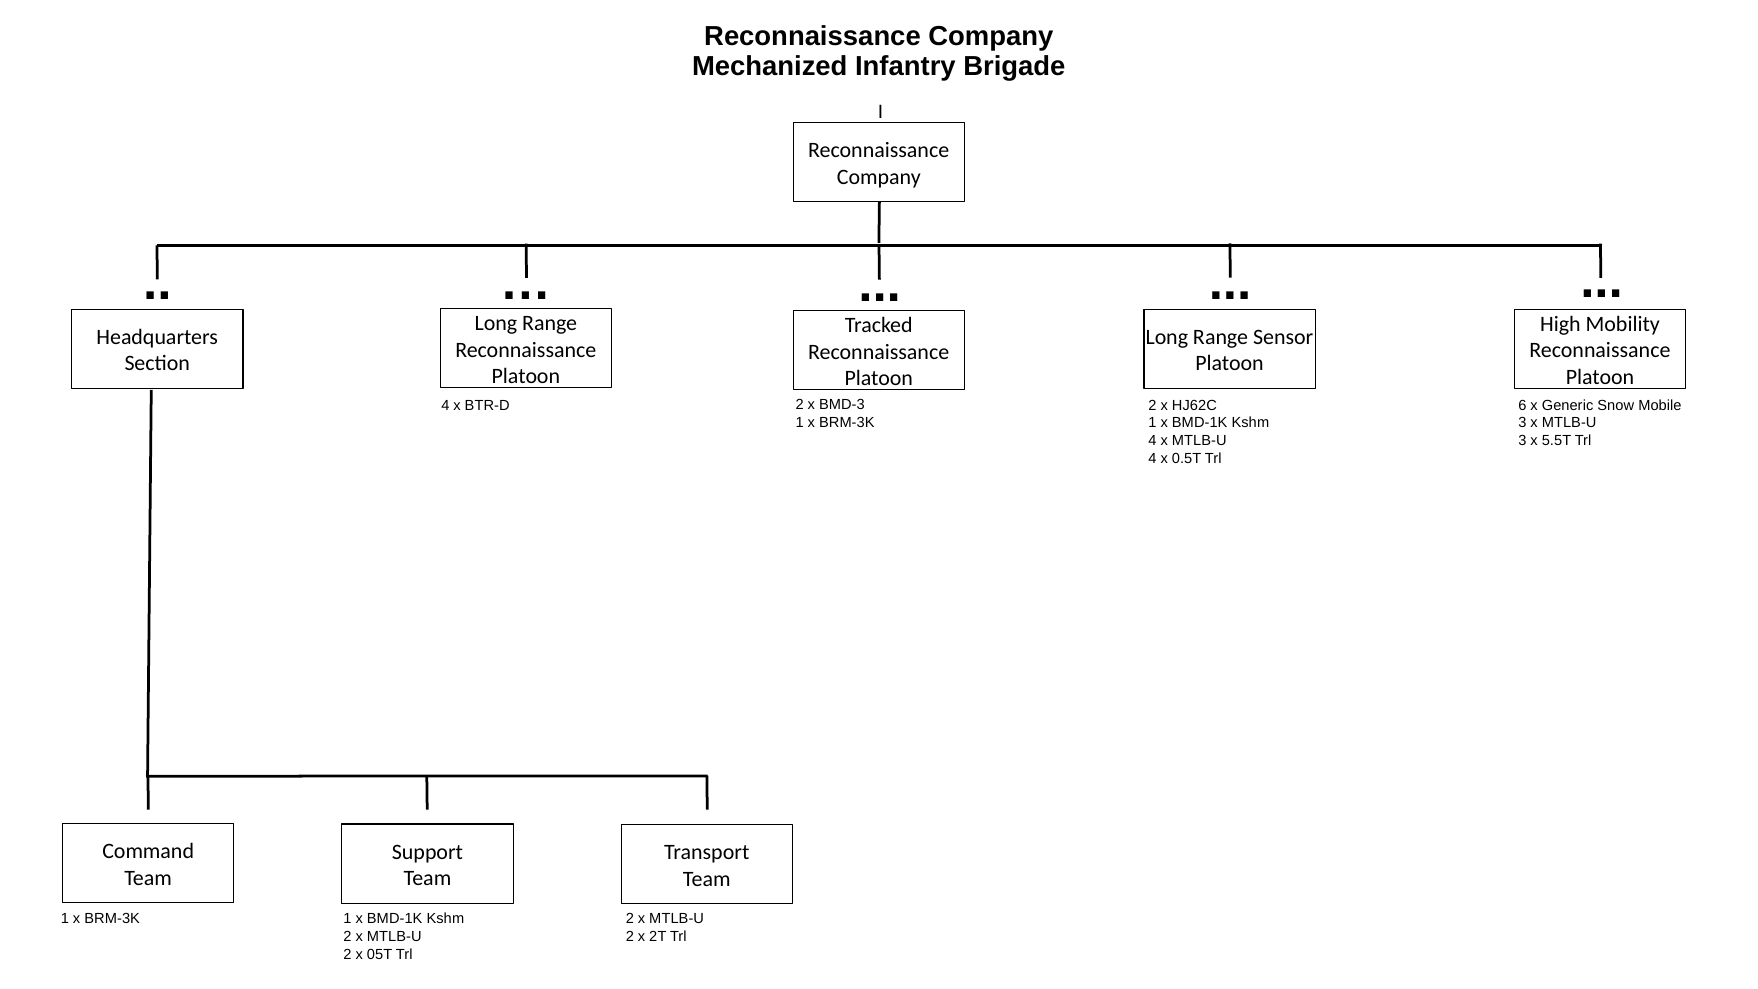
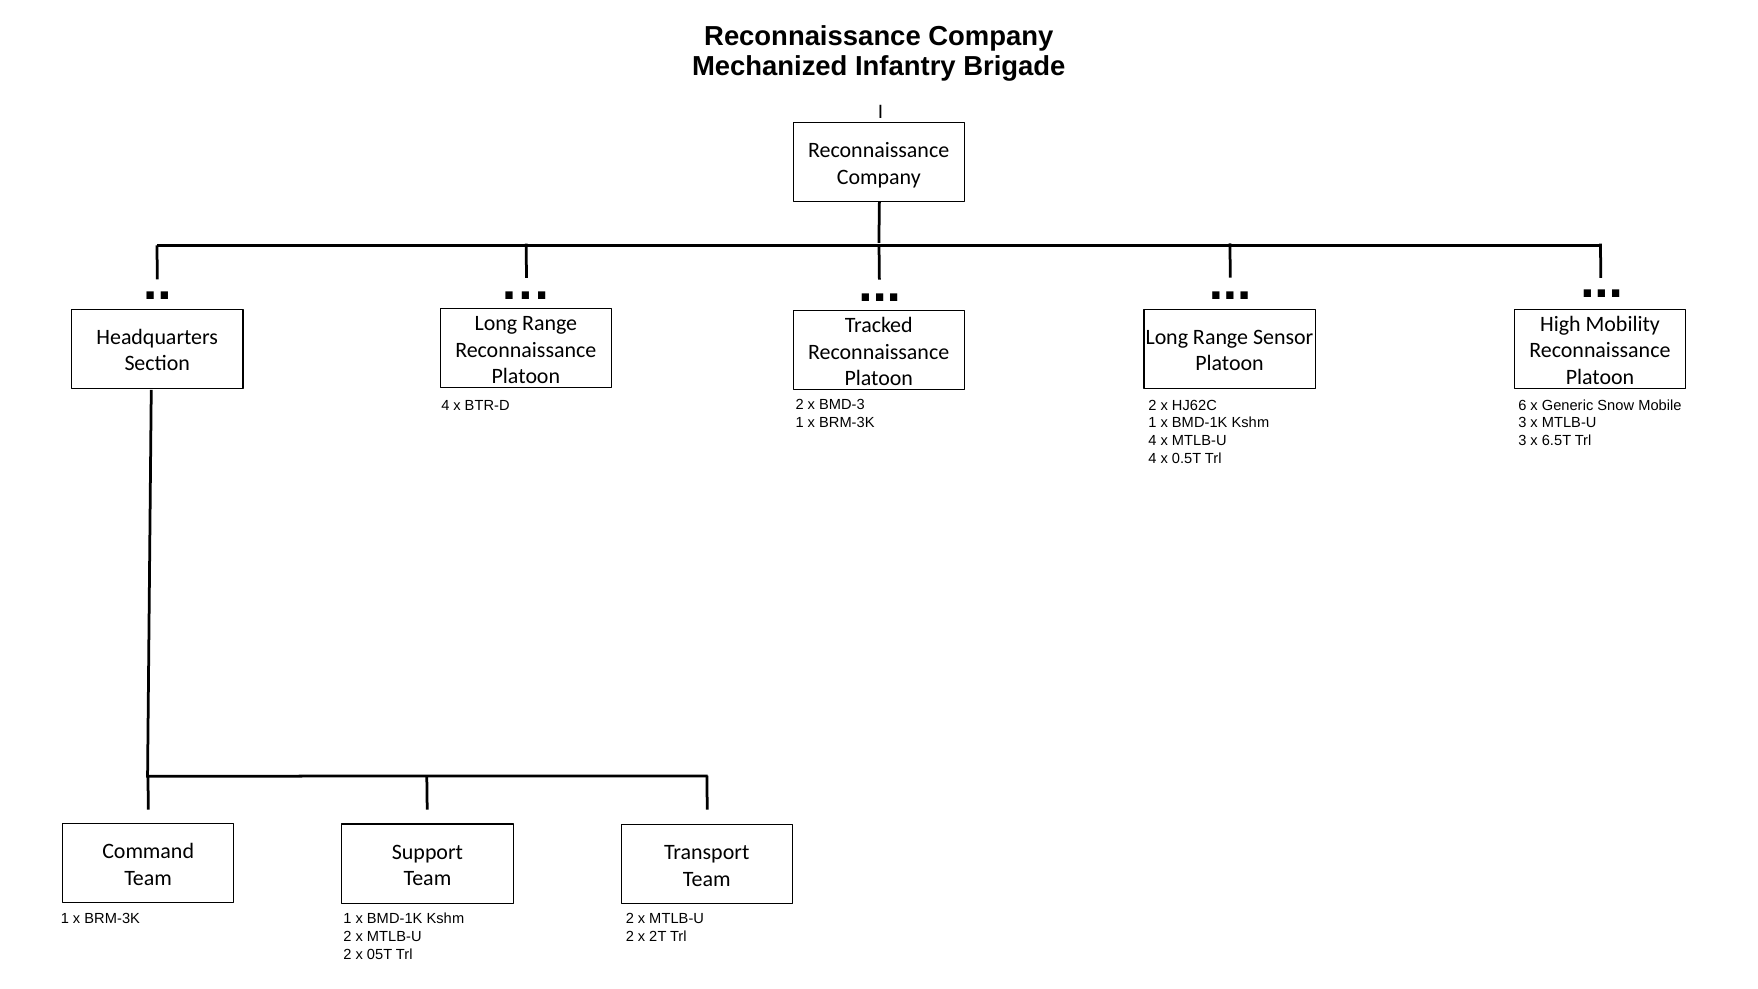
5.5T: 5.5T -> 6.5T (1556, 441)
